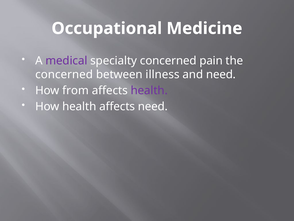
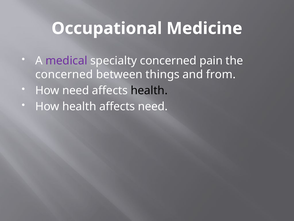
illness: illness -> things (163, 74)
and need: need -> from (221, 74)
How from: from -> need (76, 90)
health colour: purple -> black (149, 90)
